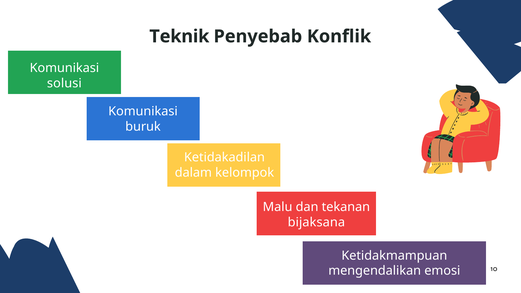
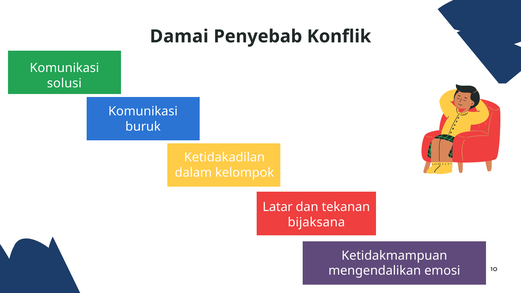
Teknik: Teknik -> Damai (179, 36)
Malu: Malu -> Latar (278, 207)
